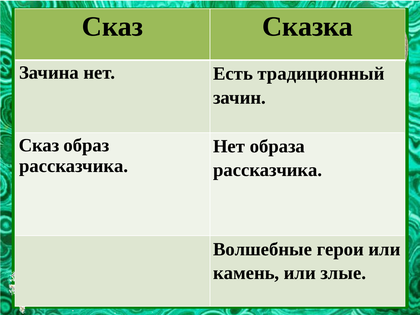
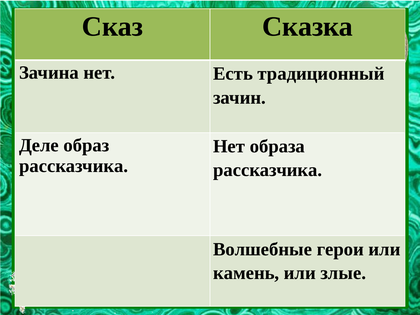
Сказ: Сказ -> Деле (39, 145)
